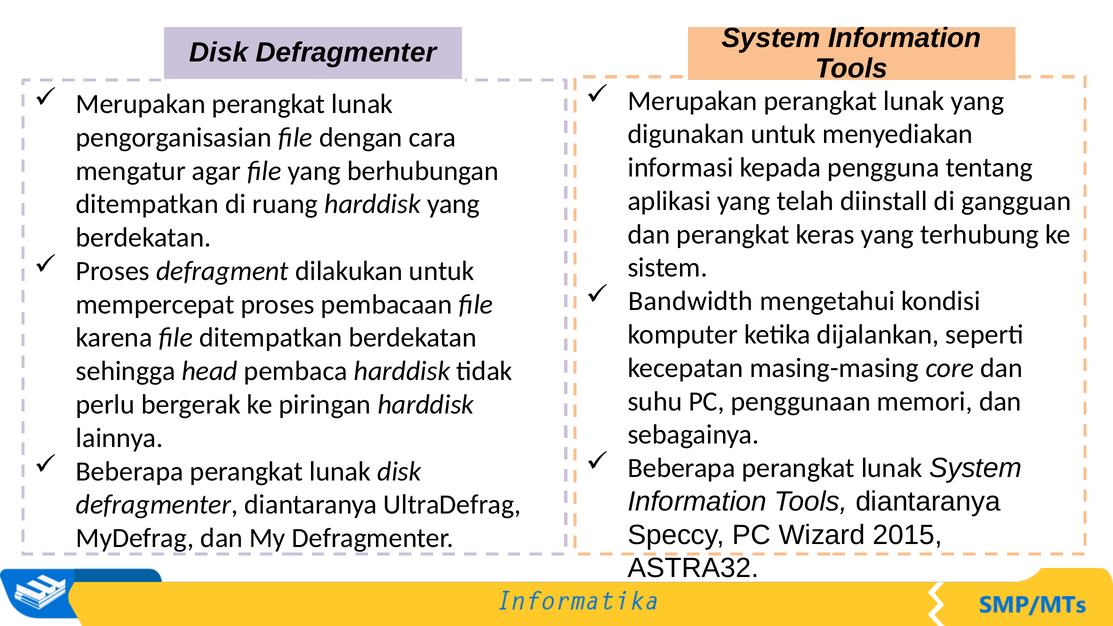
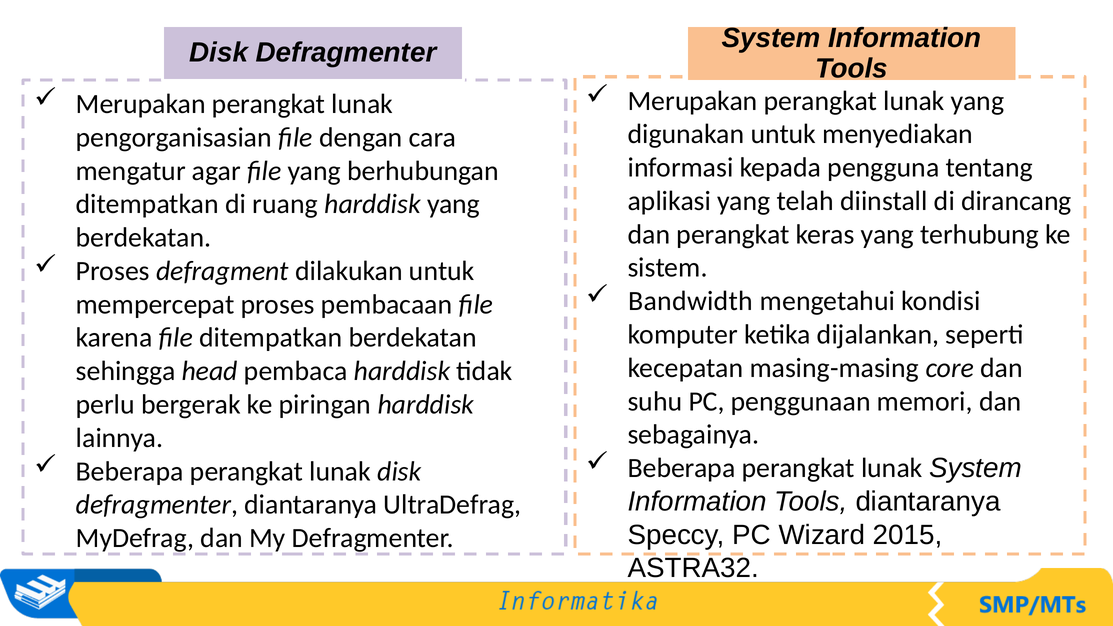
gangguan: gangguan -> dirancang (1016, 201)
